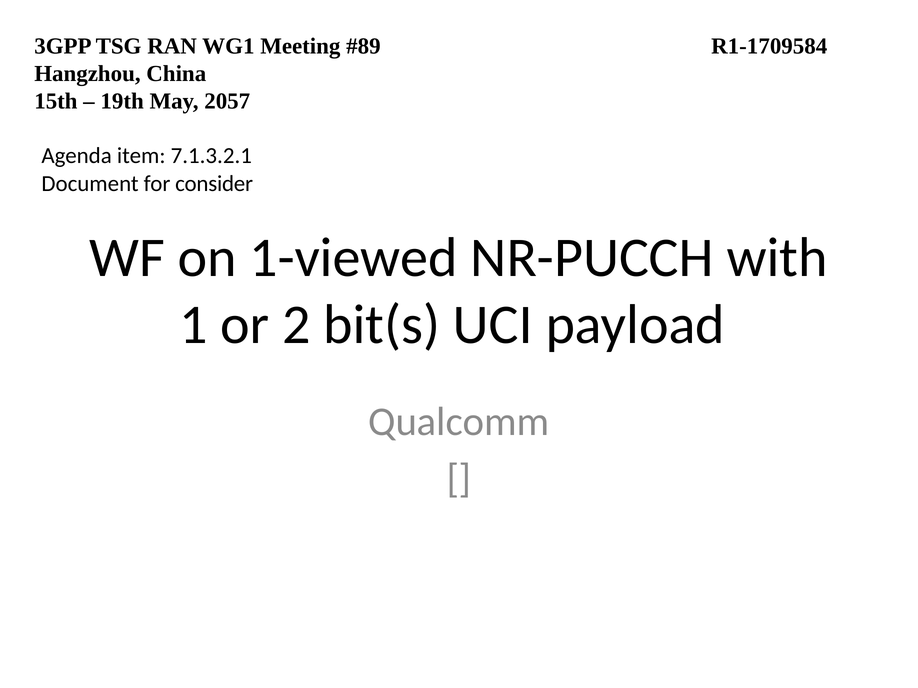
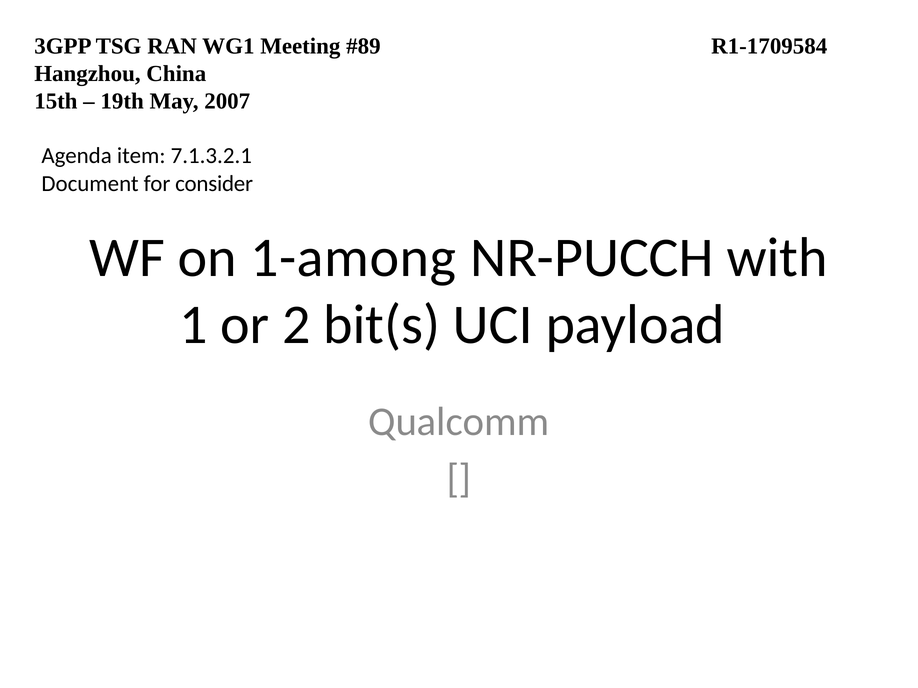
2057: 2057 -> 2007 (227, 101)
1-viewed: 1-viewed -> 1-among (353, 258)
